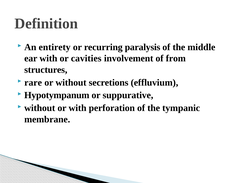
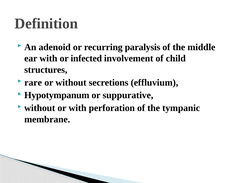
entirety: entirety -> adenoid (55, 47)
cavities: cavities -> infected (86, 58)
from: from -> child (176, 58)
